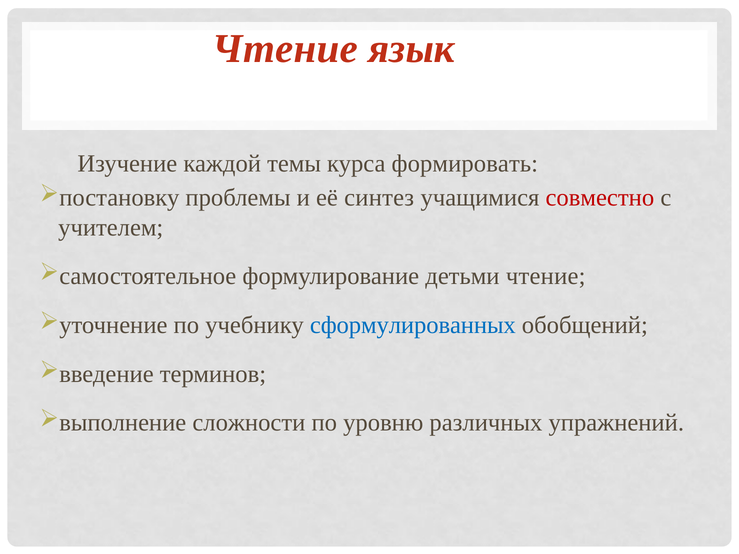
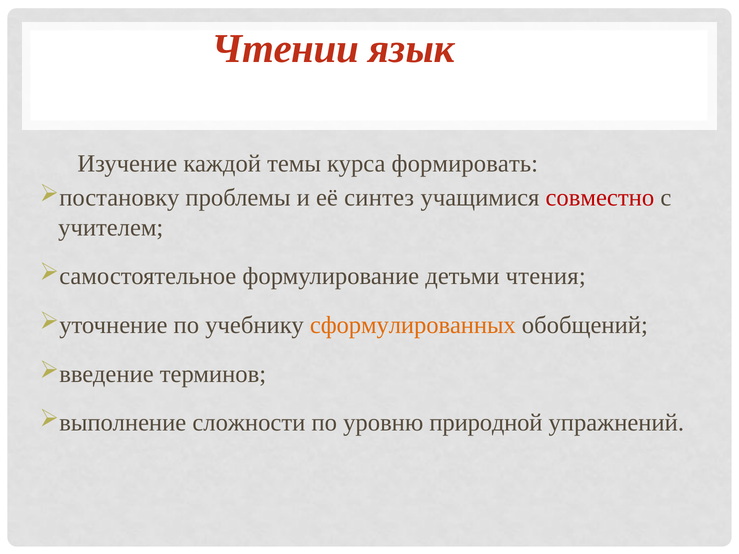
Чтение: Чтение -> Чтении (285, 49)
детьми чтение: чтение -> чтения (546, 276)
сформулированных colour: blue -> orange (413, 325)
различных: различных -> природной (486, 423)
